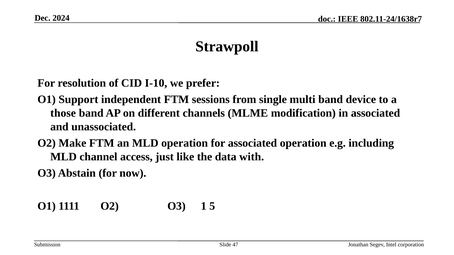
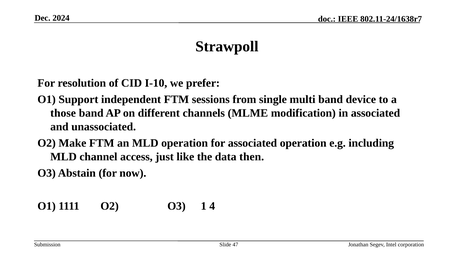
with: with -> then (252, 157)
5: 5 -> 4 (212, 206)
